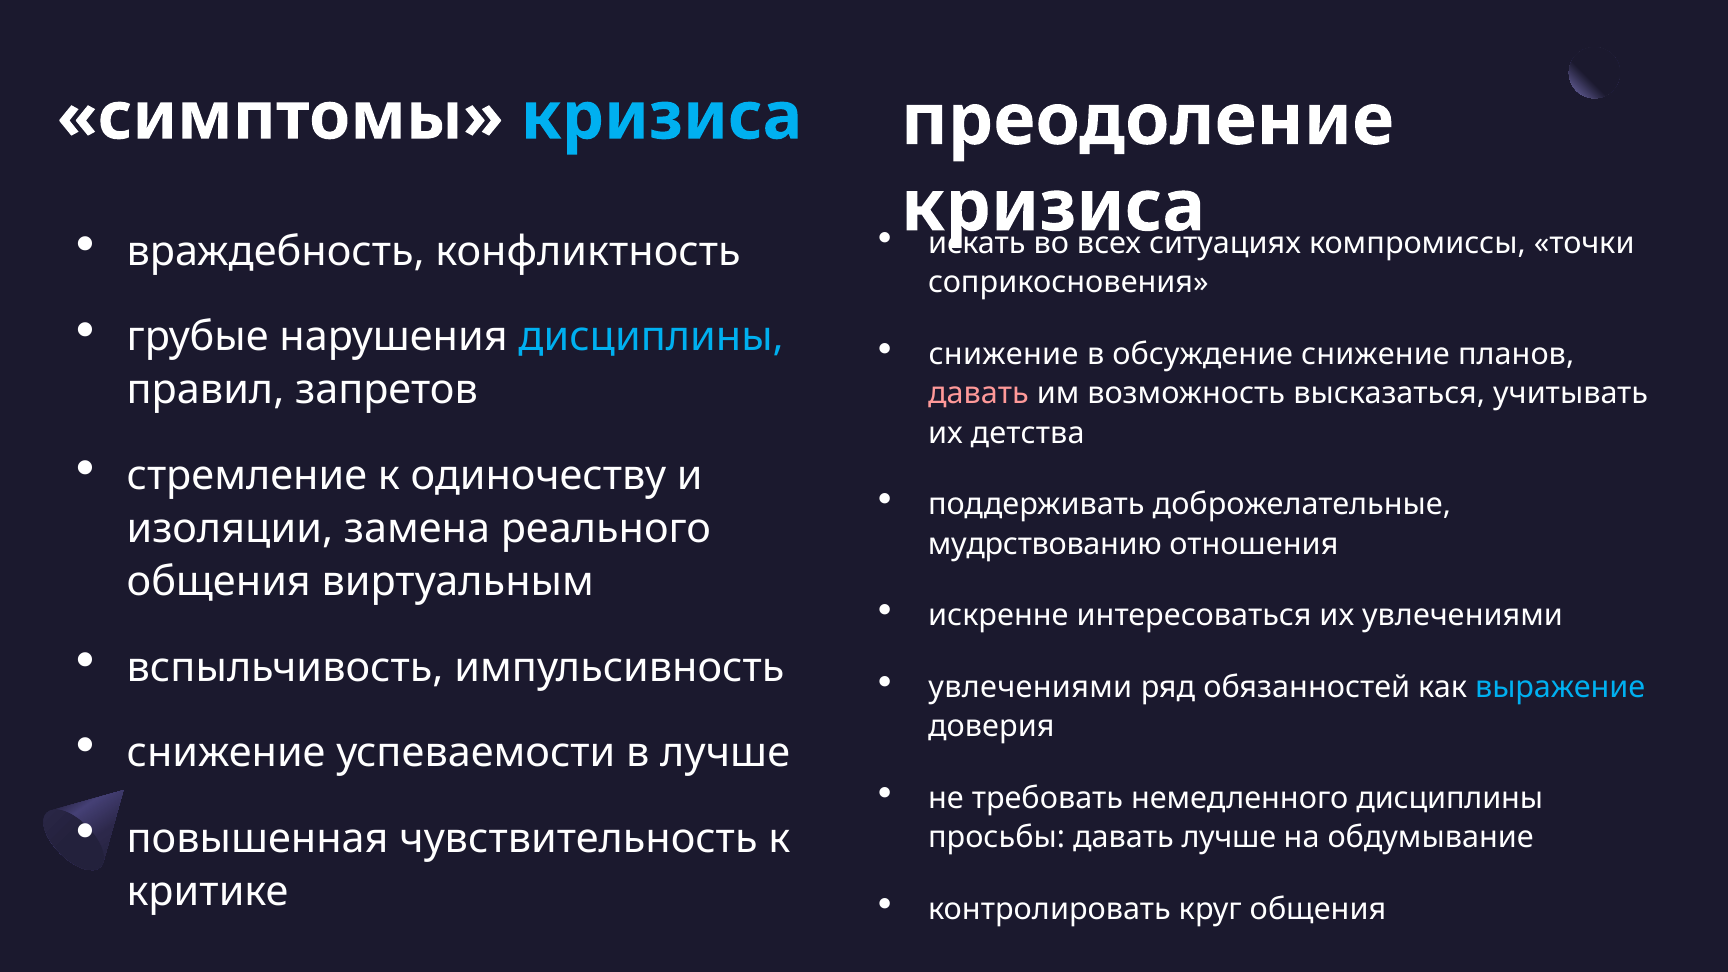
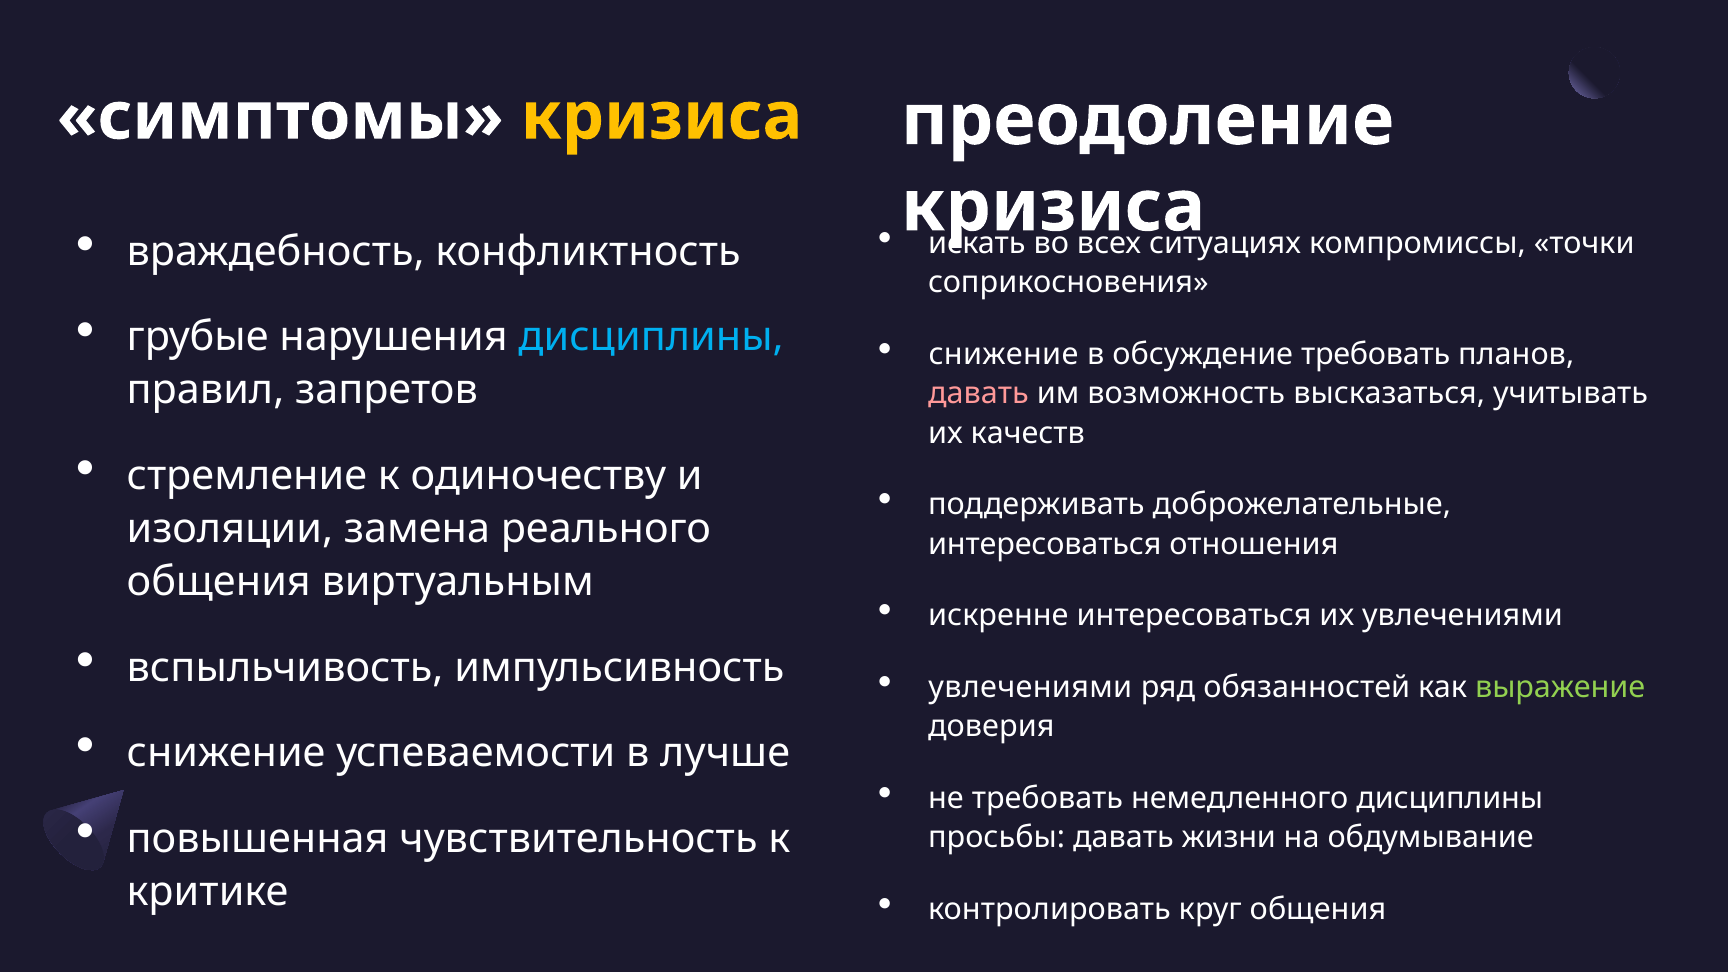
кризиса colour: light blue -> yellow (662, 117)
обсуждение снижение: снижение -> требовать (1376, 354)
детства: детства -> качеств (1028, 433)
мудрствованию: мудрствованию -> интересоваться (1045, 544)
выражение colour: light blue -> light green (1560, 687)
давать лучше: лучше -> жизни (1229, 838)
